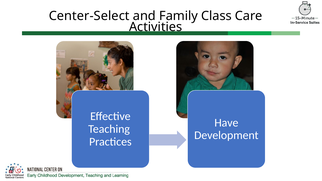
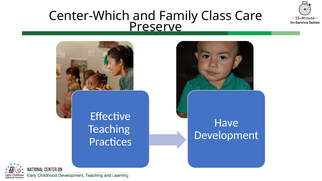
Center-Select: Center-Select -> Center-Which (89, 16)
Activities: Activities -> Preserve (156, 27)
